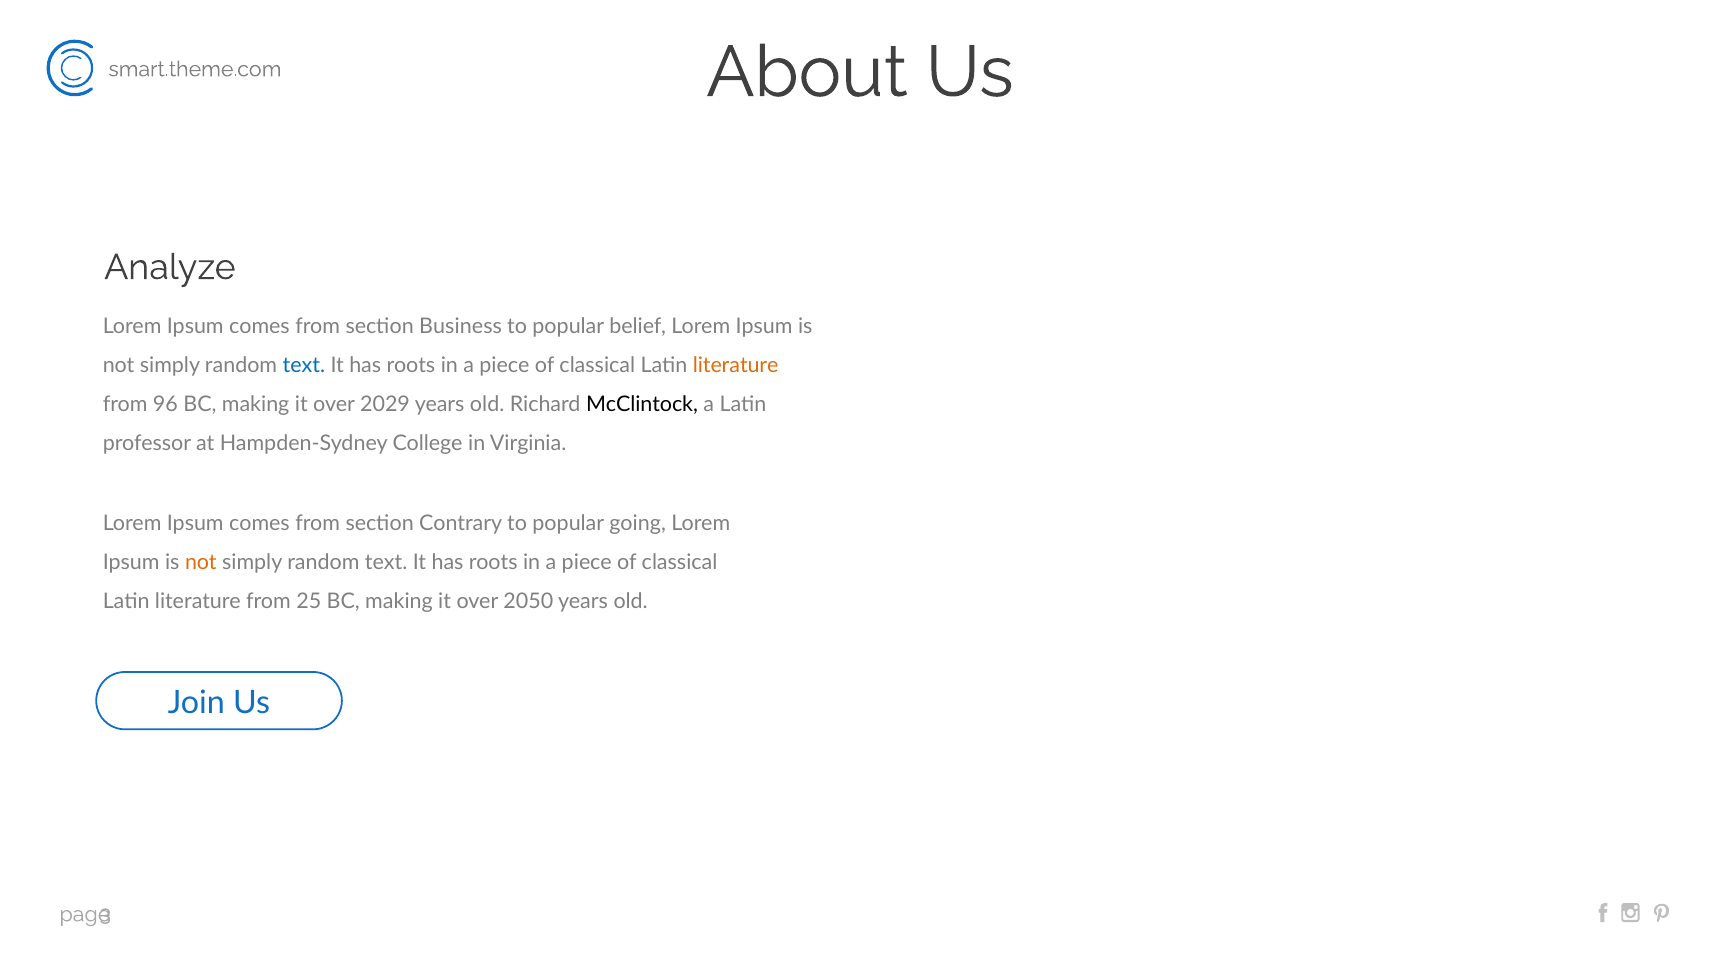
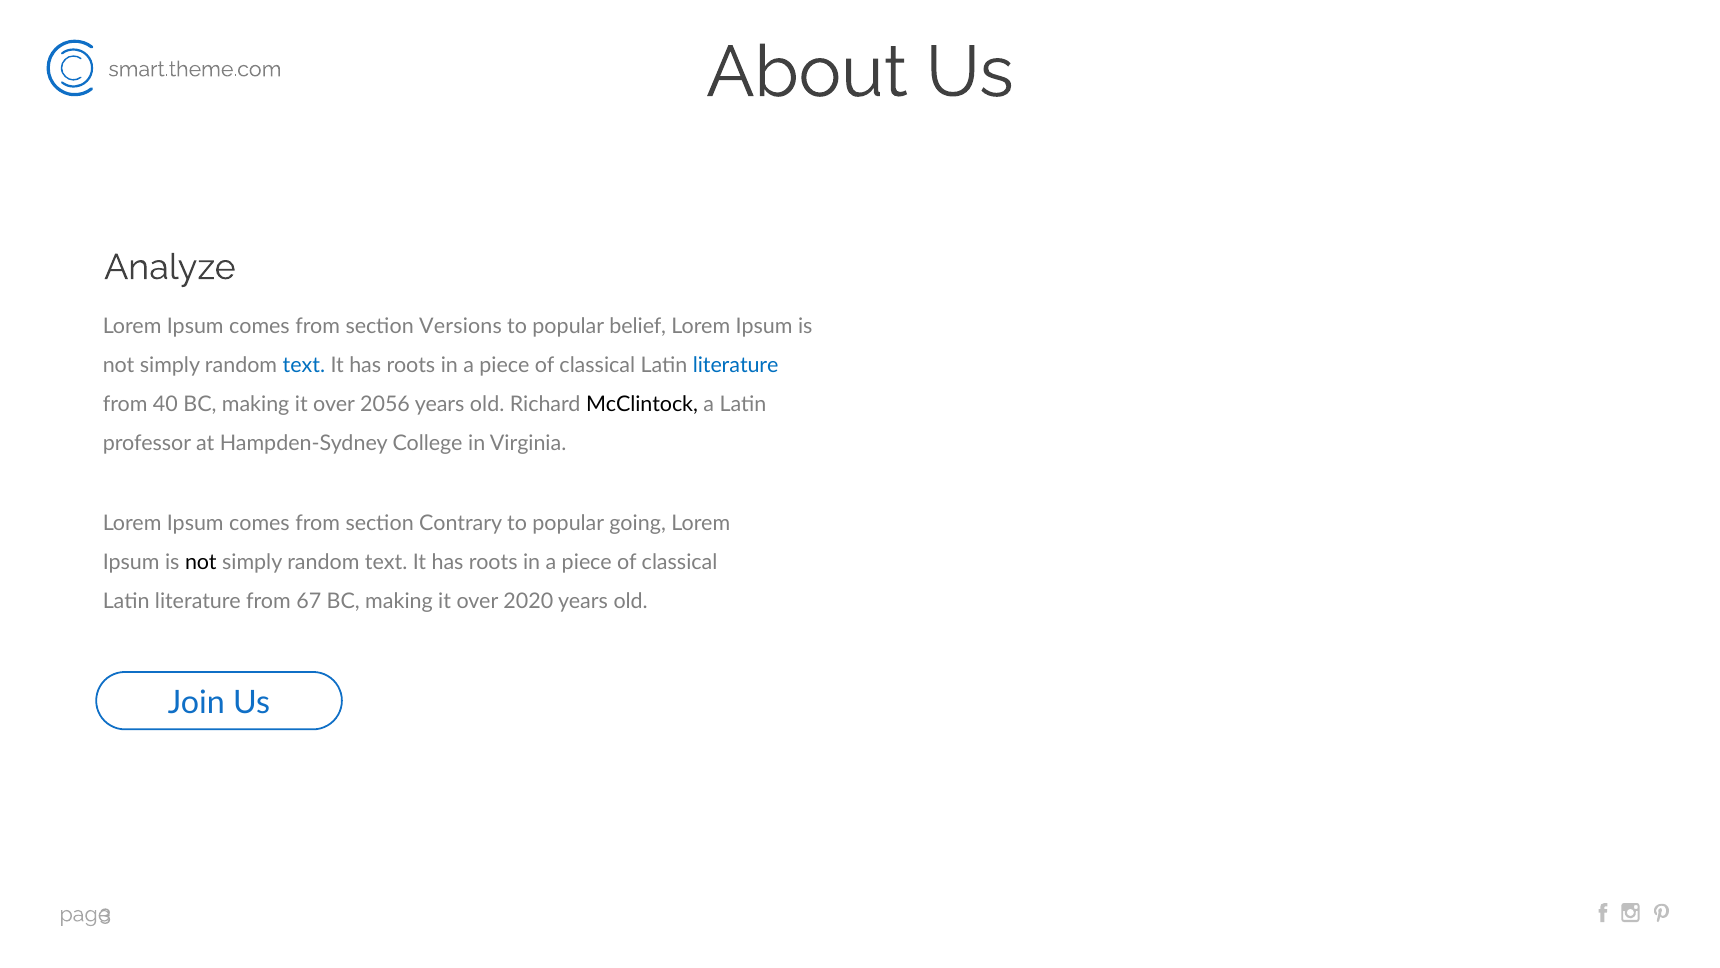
Business: Business -> Versions (461, 327)
literature colour: orange -> blue (736, 365)
96: 96 -> 40 (165, 404)
2029: 2029 -> 2056 (385, 404)
not colour: orange -> black (201, 562)
25: 25 -> 67 (309, 601)
2050: 2050 -> 2020 (528, 601)
